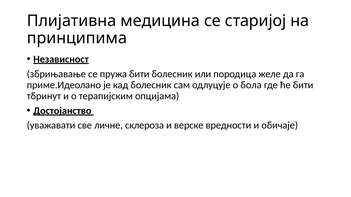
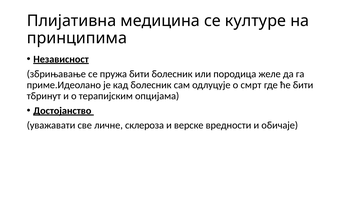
старијој: старијој -> културе (255, 21)
бола: бола -> смрт (251, 85)
